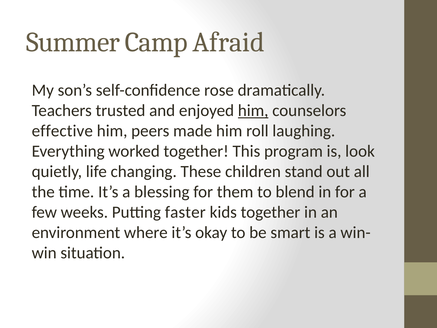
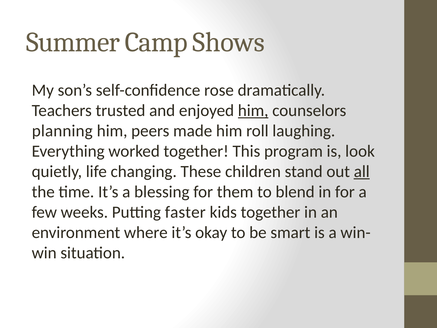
Afraid: Afraid -> Shows (229, 42)
effective: effective -> planning (62, 131)
all underline: none -> present (362, 171)
